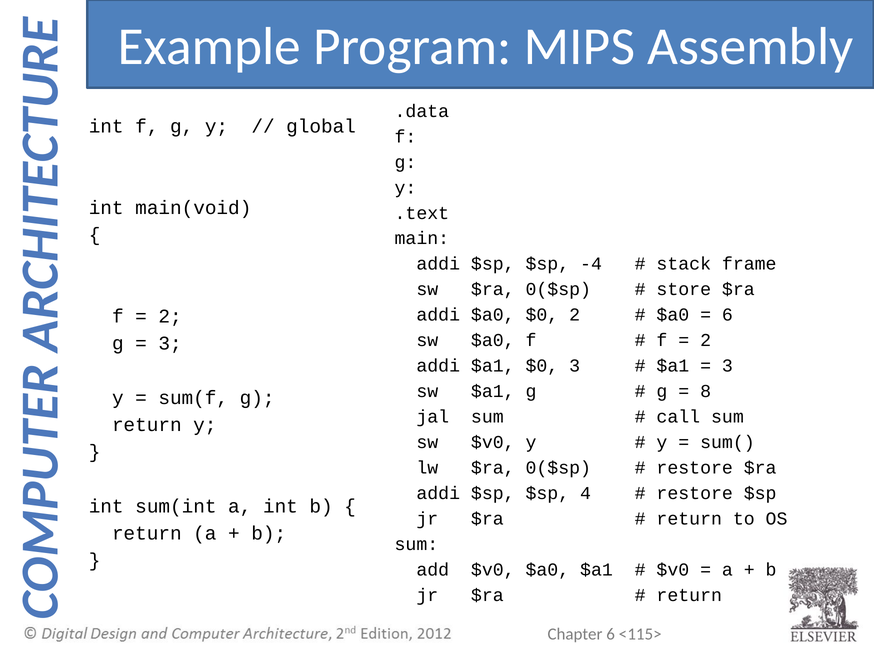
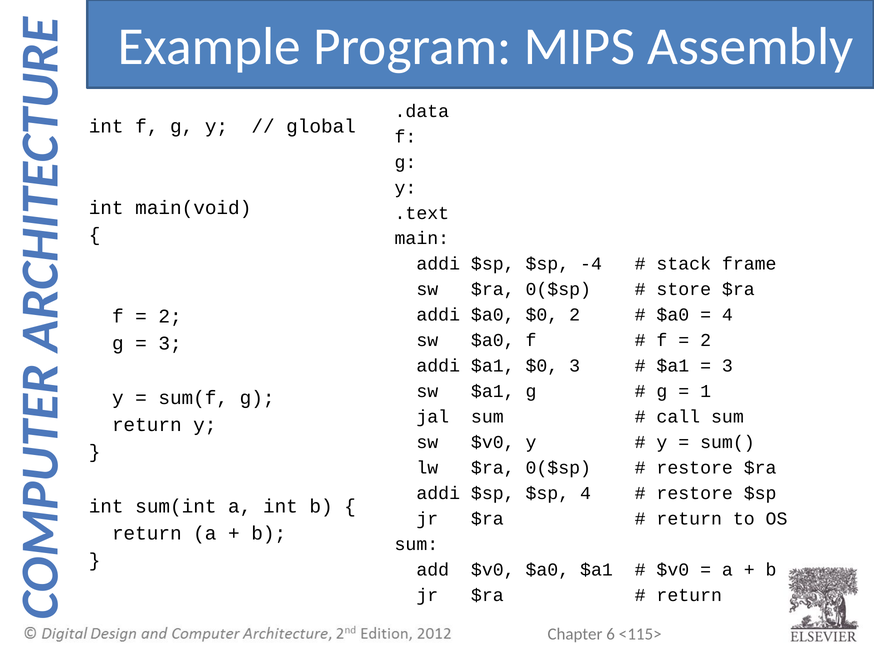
6: 6 -> 4 (727, 315)
8: 8 -> 1 (706, 392)
